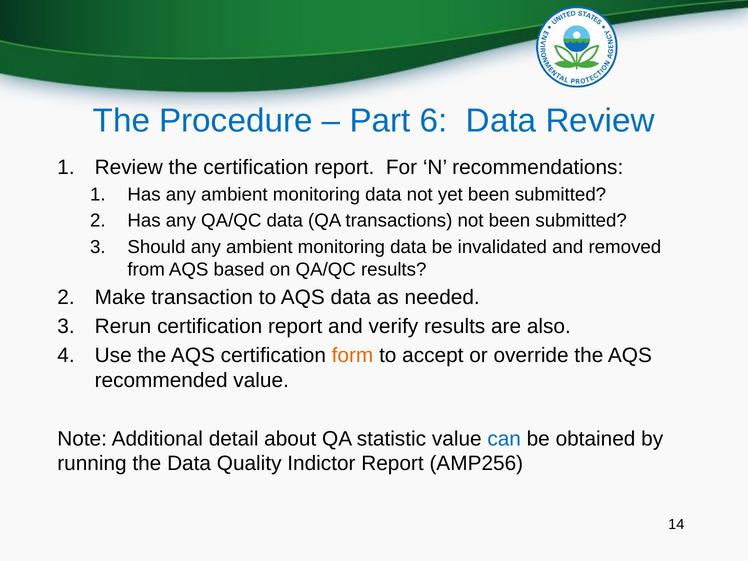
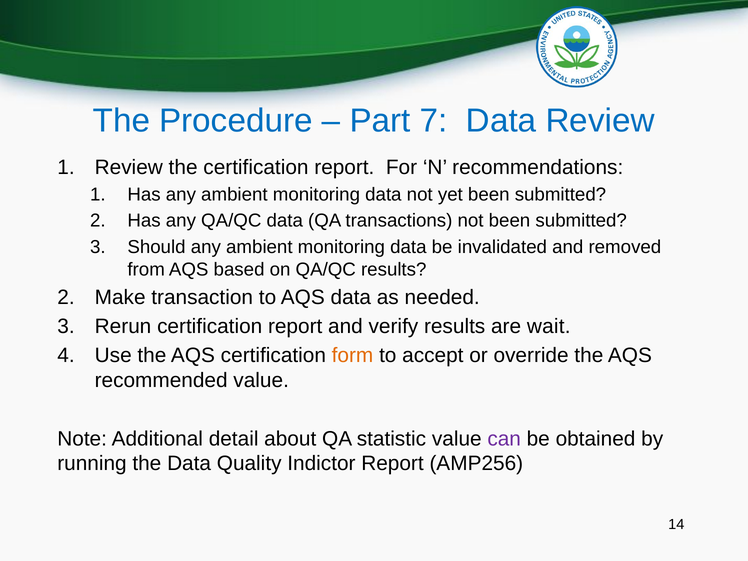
6: 6 -> 7 (434, 121)
also: also -> wait (549, 326)
can colour: blue -> purple (504, 439)
